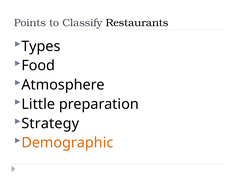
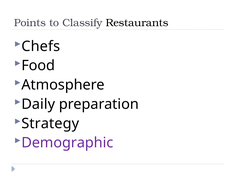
Types: Types -> Chefs (41, 46)
Little: Little -> Daily (38, 104)
Demographic colour: orange -> purple (67, 143)
